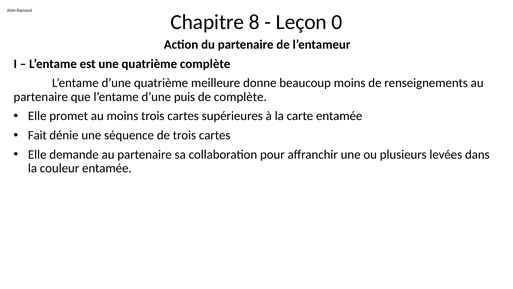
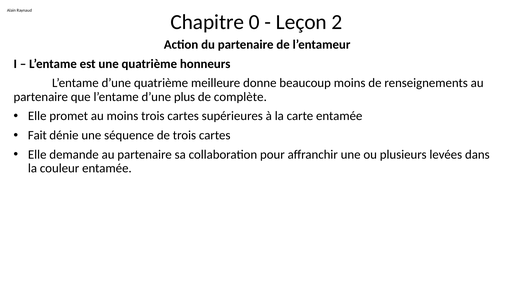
8: 8 -> 0 (254, 22)
0: 0 -> 2 (337, 22)
quatrième complète: complète -> honneurs (205, 64)
puis: puis -> plus (185, 97)
